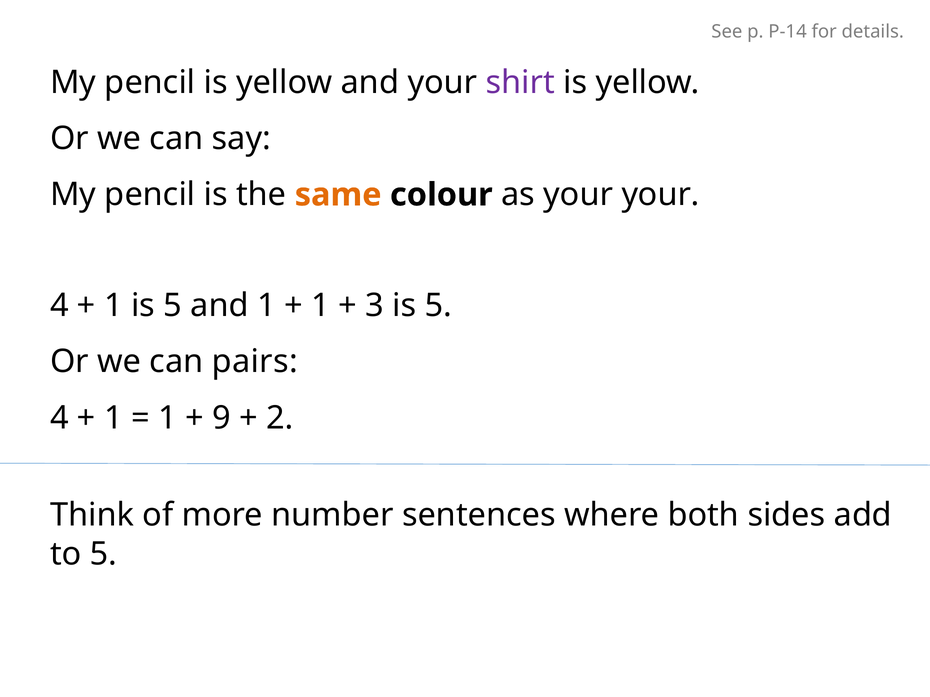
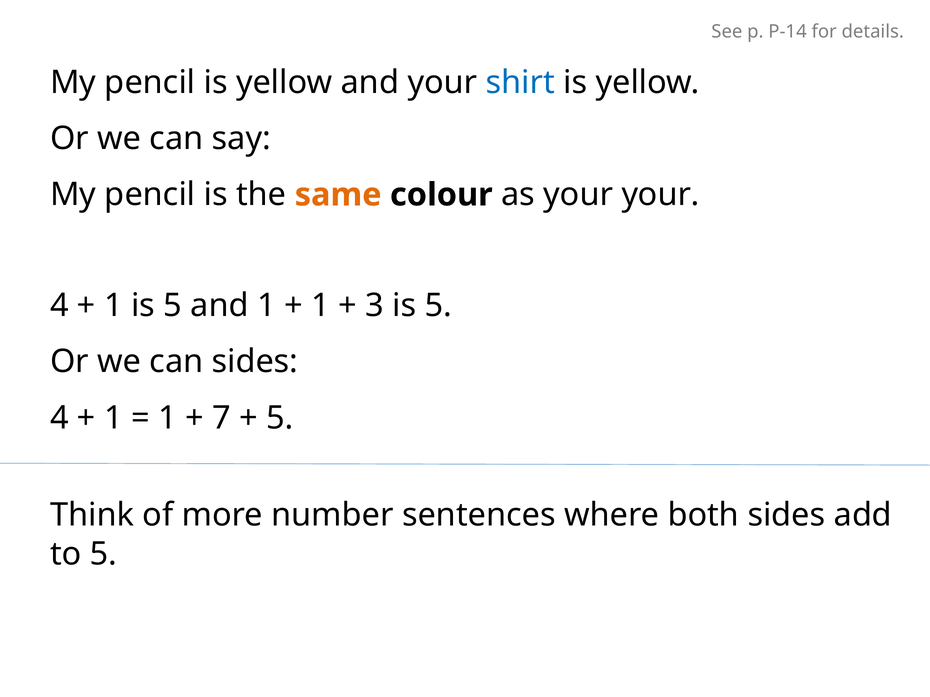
shirt colour: purple -> blue (520, 83)
can pairs: pairs -> sides (255, 362)
9: 9 -> 7 (221, 418)
2: 2 -> 5 (280, 418)
